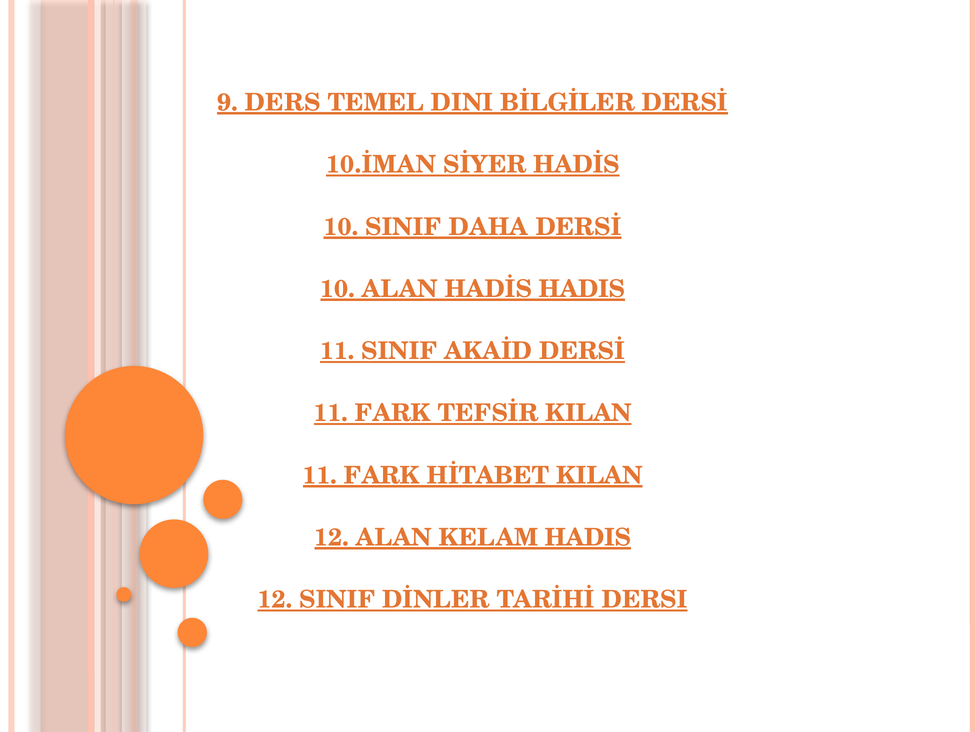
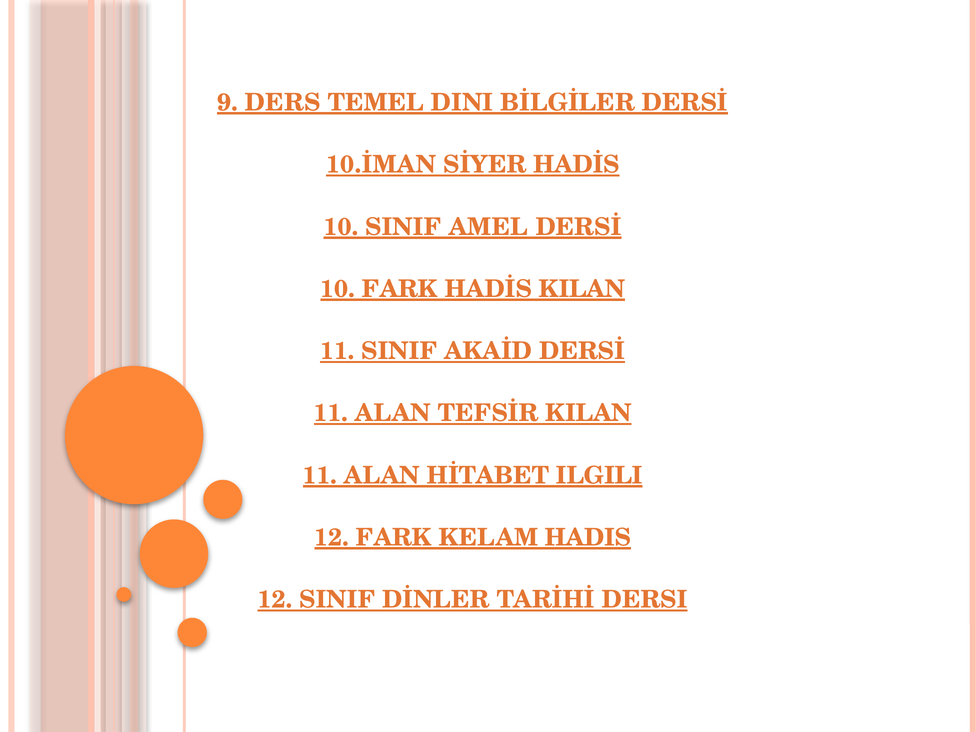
DAHA: DAHA -> AMEL (488, 227)
10 ALAN: ALAN -> FARK (400, 289)
HADİS HADIS: HADIS -> KILAN (582, 289)
FARK: FARK -> ALAN (393, 413)
FARK: FARK -> ALAN (382, 476)
HİTABET KILAN: KILAN -> ILGILI (599, 476)
12 ALAN: ALAN -> FARK (394, 538)
